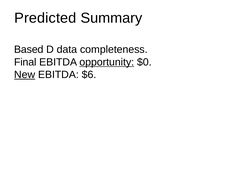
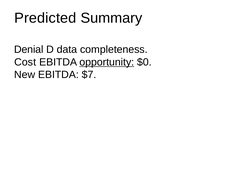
Based: Based -> Denial (29, 49)
Final: Final -> Cost (25, 62)
New underline: present -> none (25, 75)
$6: $6 -> $7 (89, 75)
